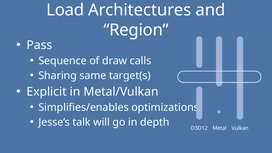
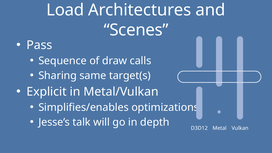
Region: Region -> Scenes (136, 30)
